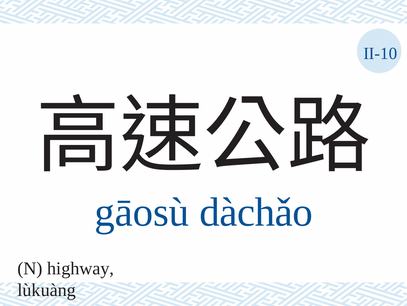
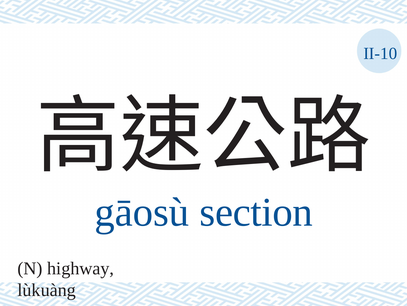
dàchǎo: dàchǎo -> section (256, 212)
